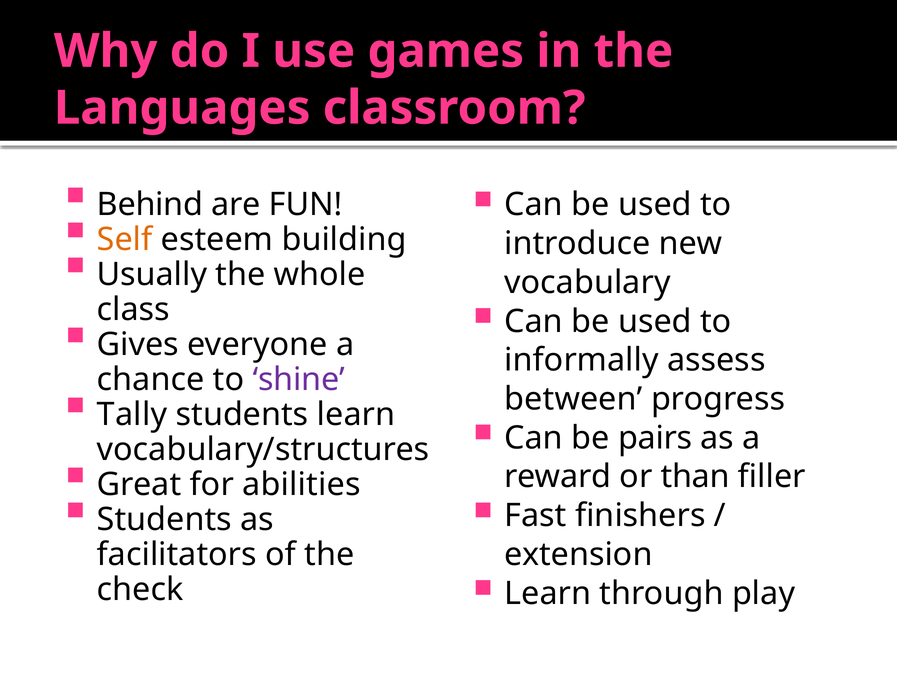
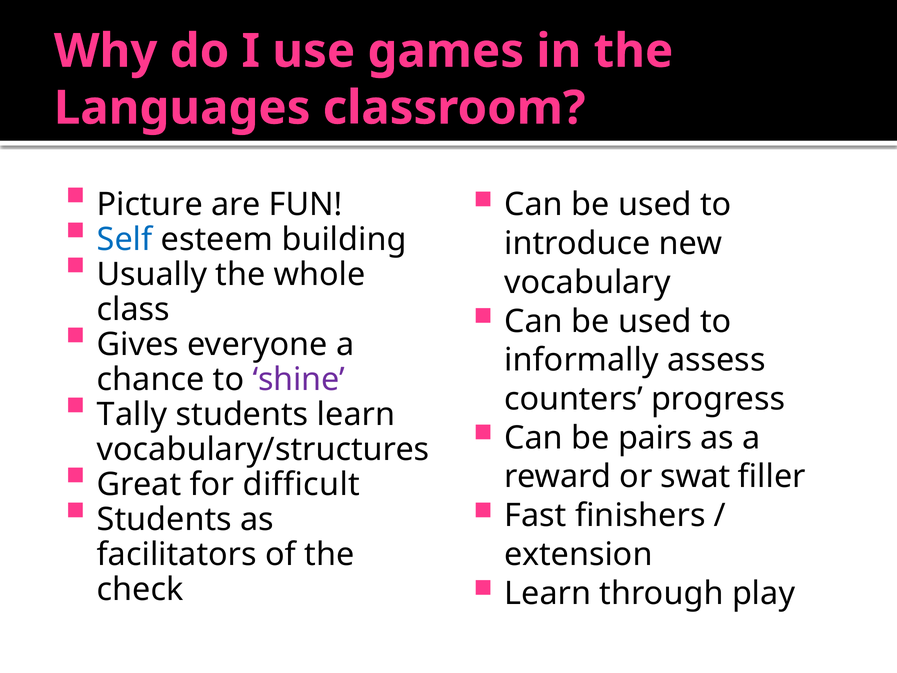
Behind: Behind -> Picture (150, 205)
Self colour: orange -> blue (125, 240)
between: between -> counters (574, 399)
abilities: abilities -> difficult (301, 484)
than: than -> swat (695, 477)
